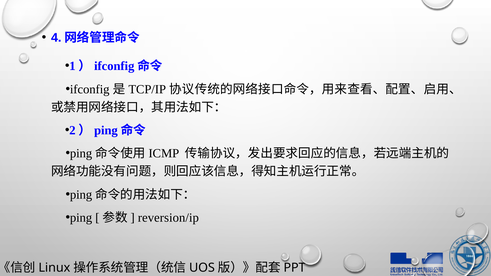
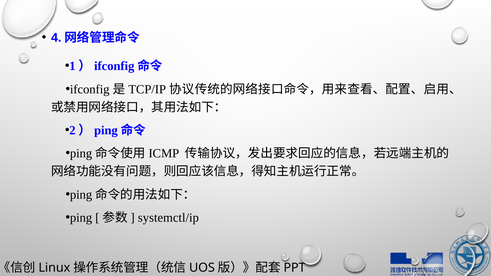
reversion/ip: reversion/ip -> systemctl/ip (168, 218)
